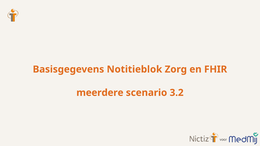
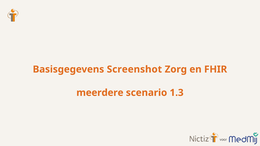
Notitieblok: Notitieblok -> Screenshot (134, 69)
3.2: 3.2 -> 1.3 (177, 93)
